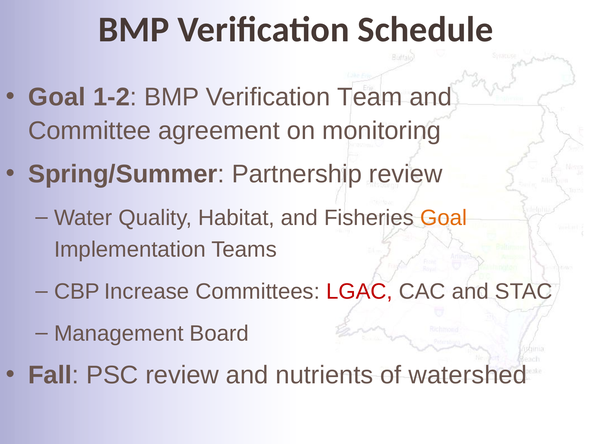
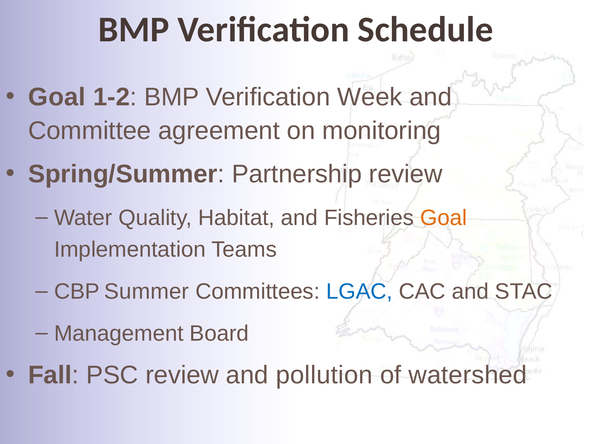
Team: Team -> Week (370, 97)
Increase: Increase -> Summer (147, 292)
LGAC colour: red -> blue (359, 292)
nutrients: nutrients -> pollution (324, 375)
